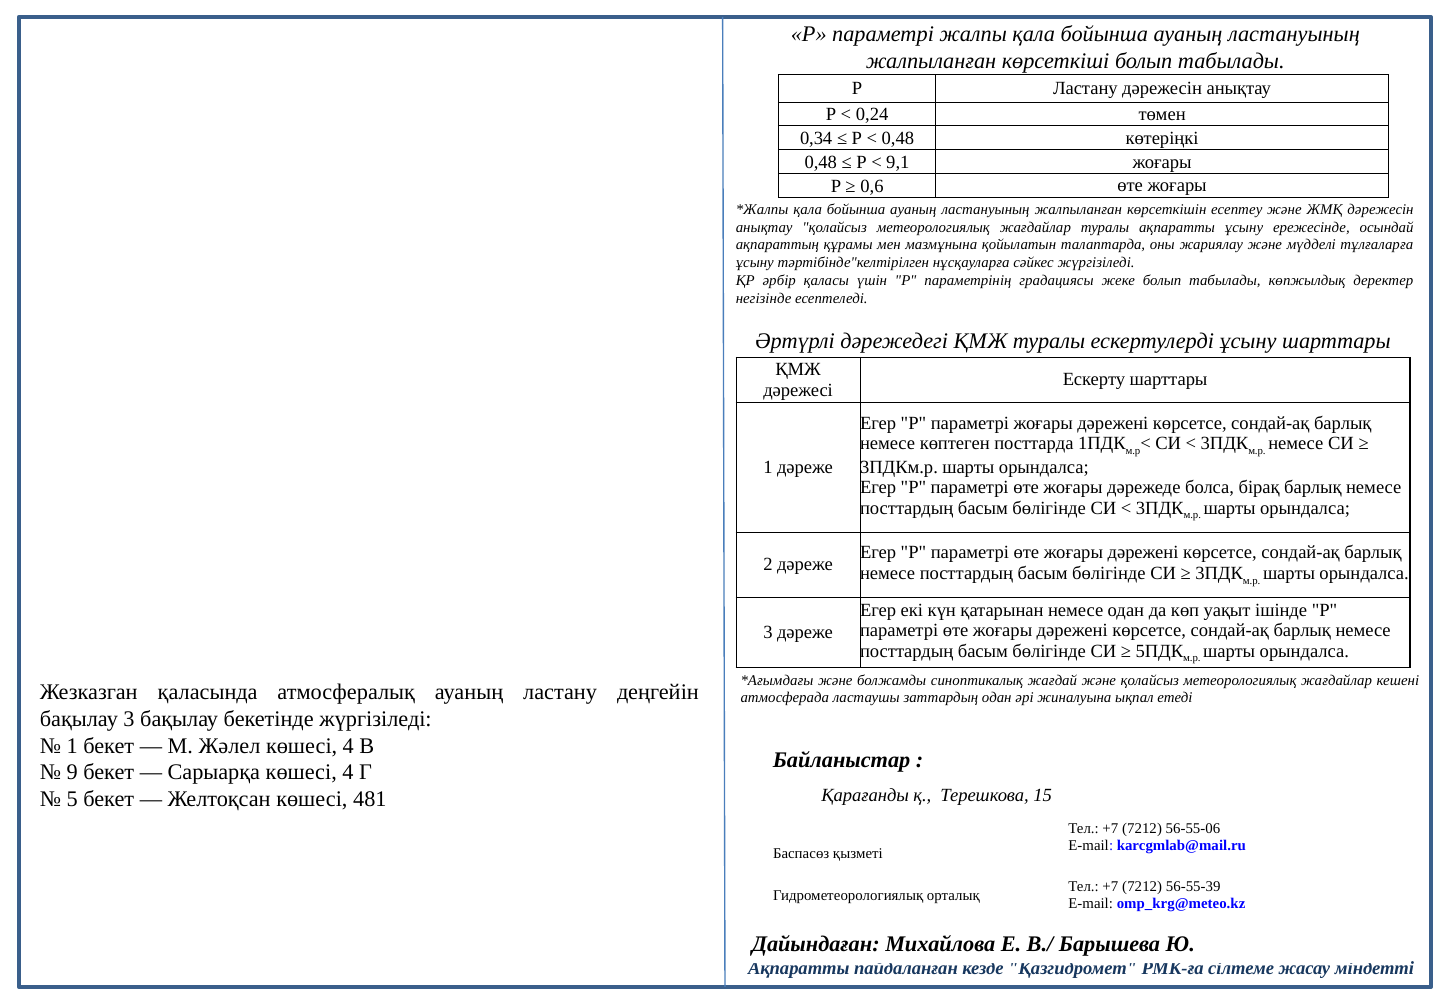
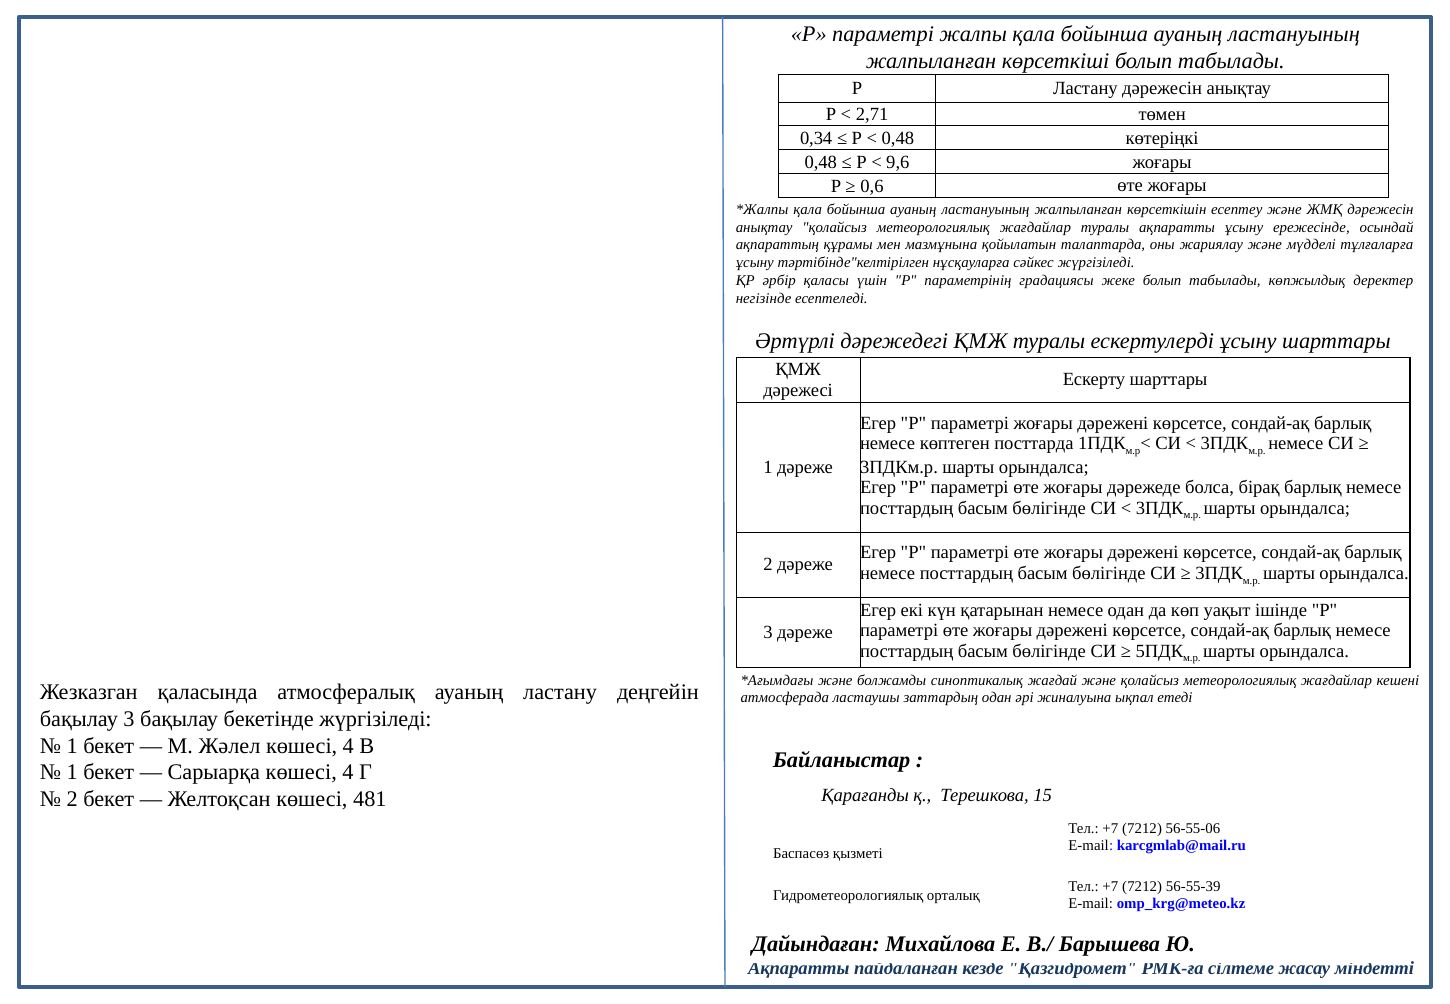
0,24: 0,24 -> 2,71 (872, 115)
9,1: 9,1 -> 9,6 (898, 163)
9: 9 -> 1 (72, 772)
5: 5 -> 2 (72, 799)
